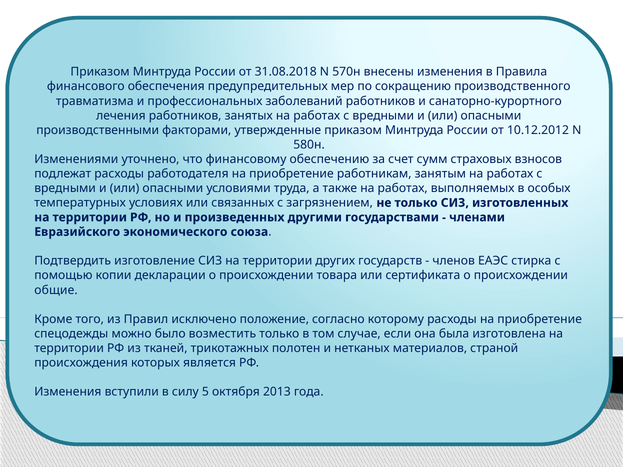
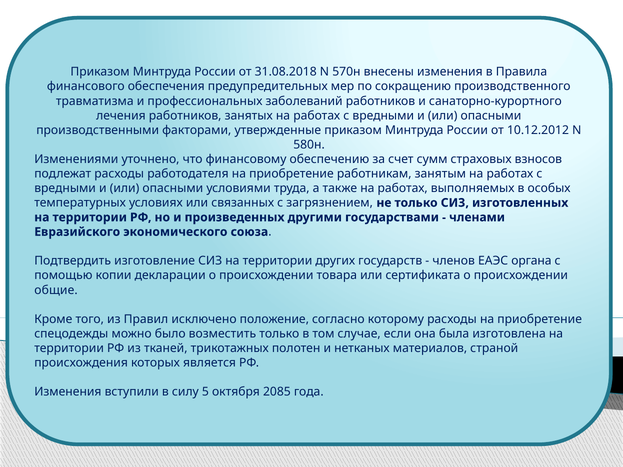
стирка: стирка -> органа (531, 261)
2013: 2013 -> 2085 (277, 392)
